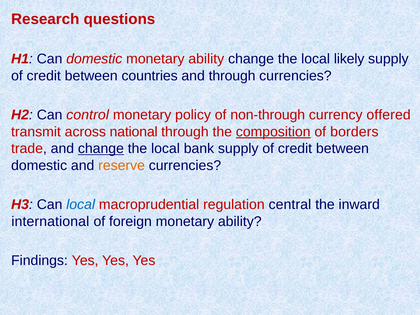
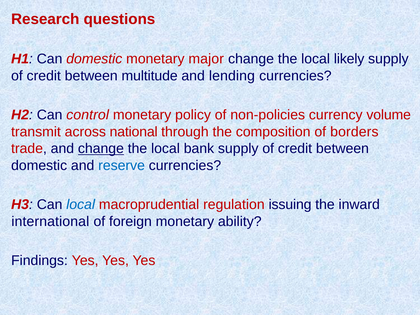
domestic monetary ability: ability -> major (206, 59)
countries: countries -> multitude (150, 76)
and through: through -> lending (232, 76)
non-through: non-through -> non-policies (268, 115)
offered: offered -> volume (389, 115)
composition underline: present -> none (273, 132)
reserve colour: orange -> blue (122, 165)
central: central -> issuing (290, 205)
